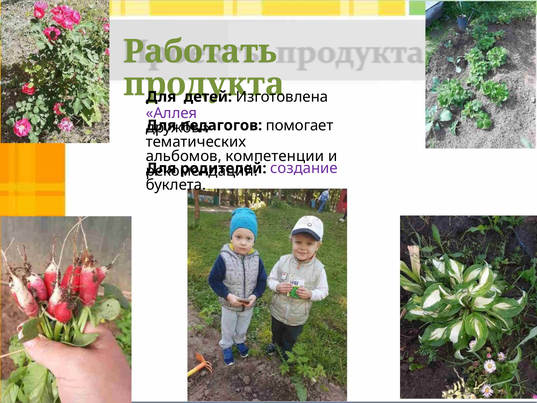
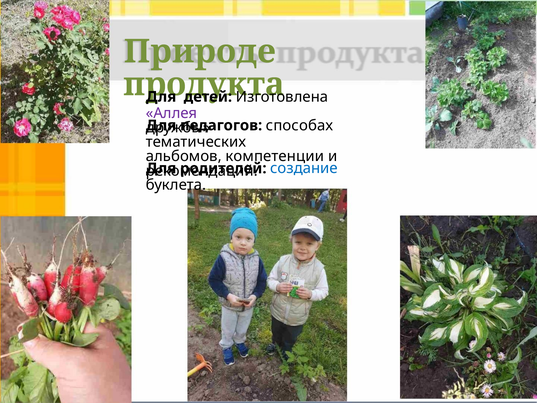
Работать: Работать -> Природе (200, 51)
помогает: помогает -> способах (300, 125)
создание colour: purple -> blue (304, 168)
